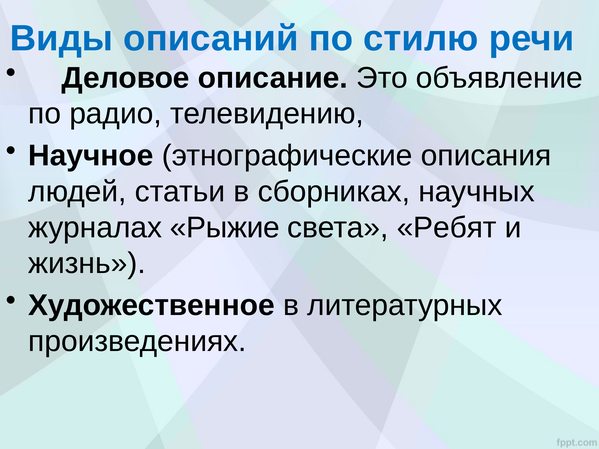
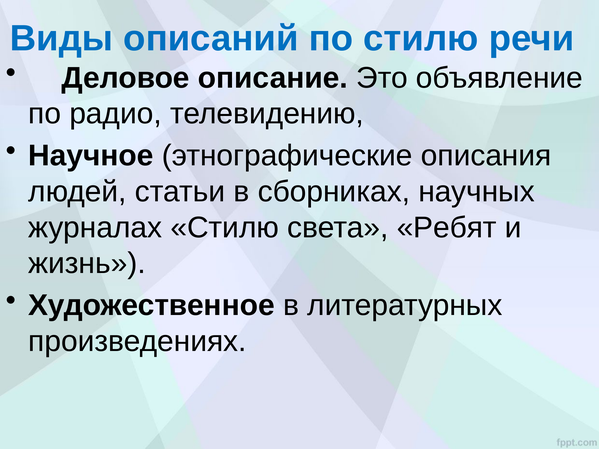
журналах Рыжие: Рыжие -> Стилю (225, 228)
